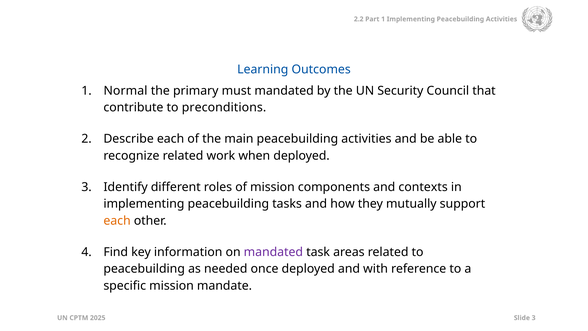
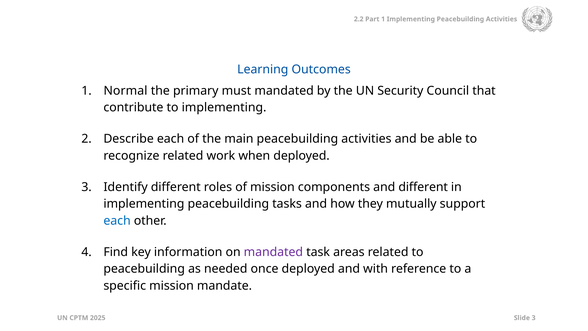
to preconditions: preconditions -> implementing (224, 107)
and contexts: contexts -> different (423, 187)
each colour: orange -> blue (117, 220)
